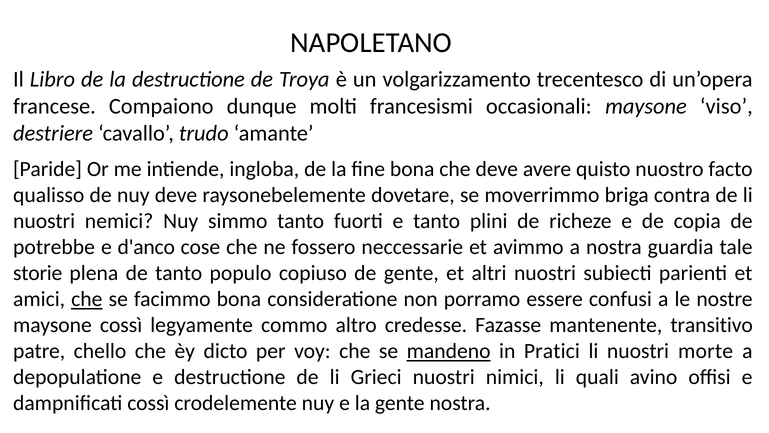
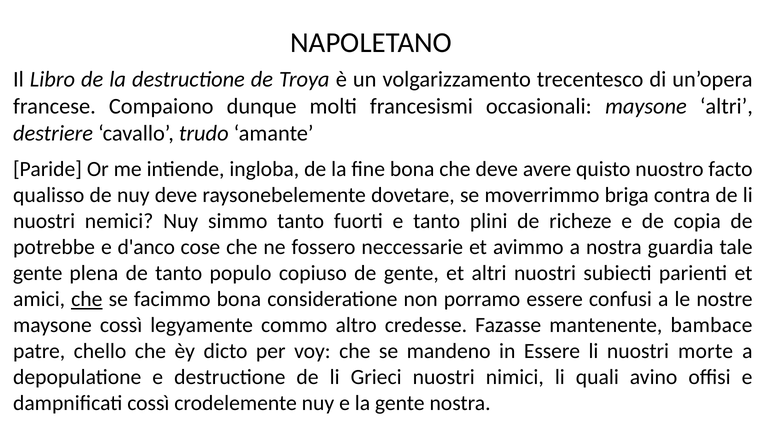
maysone viso: viso -> altri (726, 106)
storie: storie -> gente (38, 273)
transitivo: transitivo -> bambace (711, 325)
mandeno underline: present -> none (449, 351)
in Pratici: Pratici -> Essere (552, 351)
